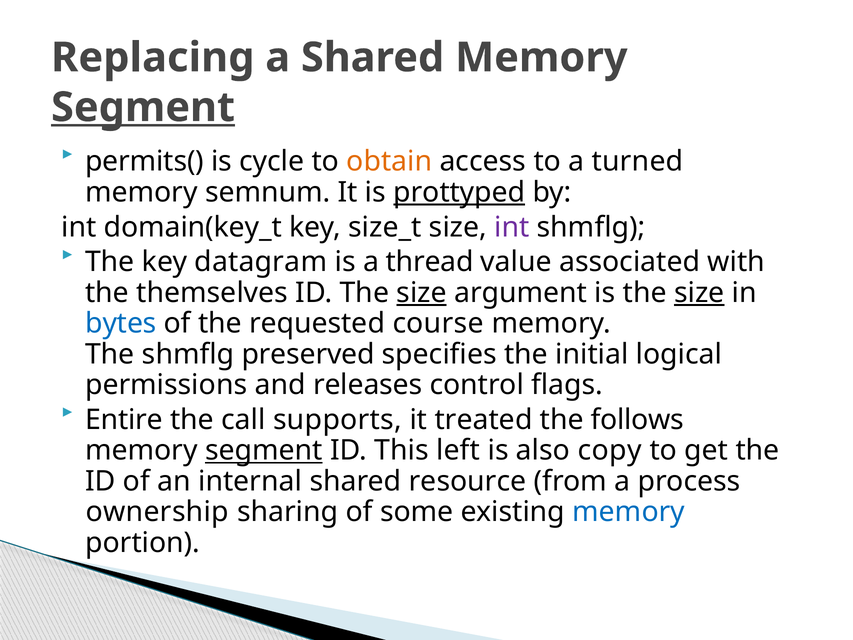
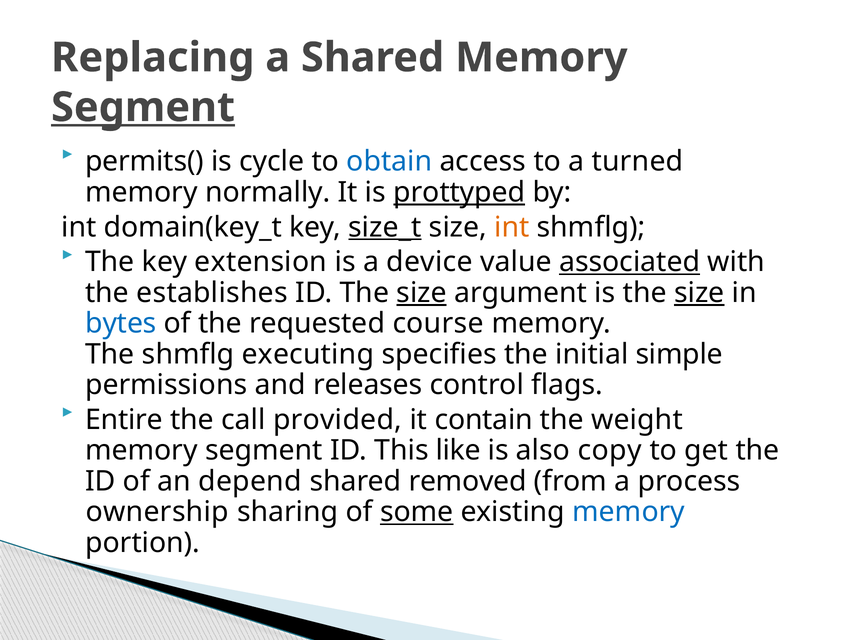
obtain colour: orange -> blue (389, 161)
semnum: semnum -> normally (268, 192)
size_t underline: none -> present (385, 227)
int colour: purple -> orange (512, 227)
datagram: datagram -> extension (261, 262)
thread: thread -> device (430, 262)
associated underline: none -> present (630, 262)
themselves: themselves -> establishes (212, 293)
preserved: preserved -> executing (308, 354)
logical: logical -> simple (679, 354)
supports: supports -> provided (337, 420)
treated: treated -> contain (484, 420)
follows: follows -> weight (637, 420)
segment underline: present -> none (264, 450)
left: left -> like (458, 450)
internal: internal -> depend (250, 481)
resource: resource -> removed (468, 481)
some underline: none -> present (417, 512)
